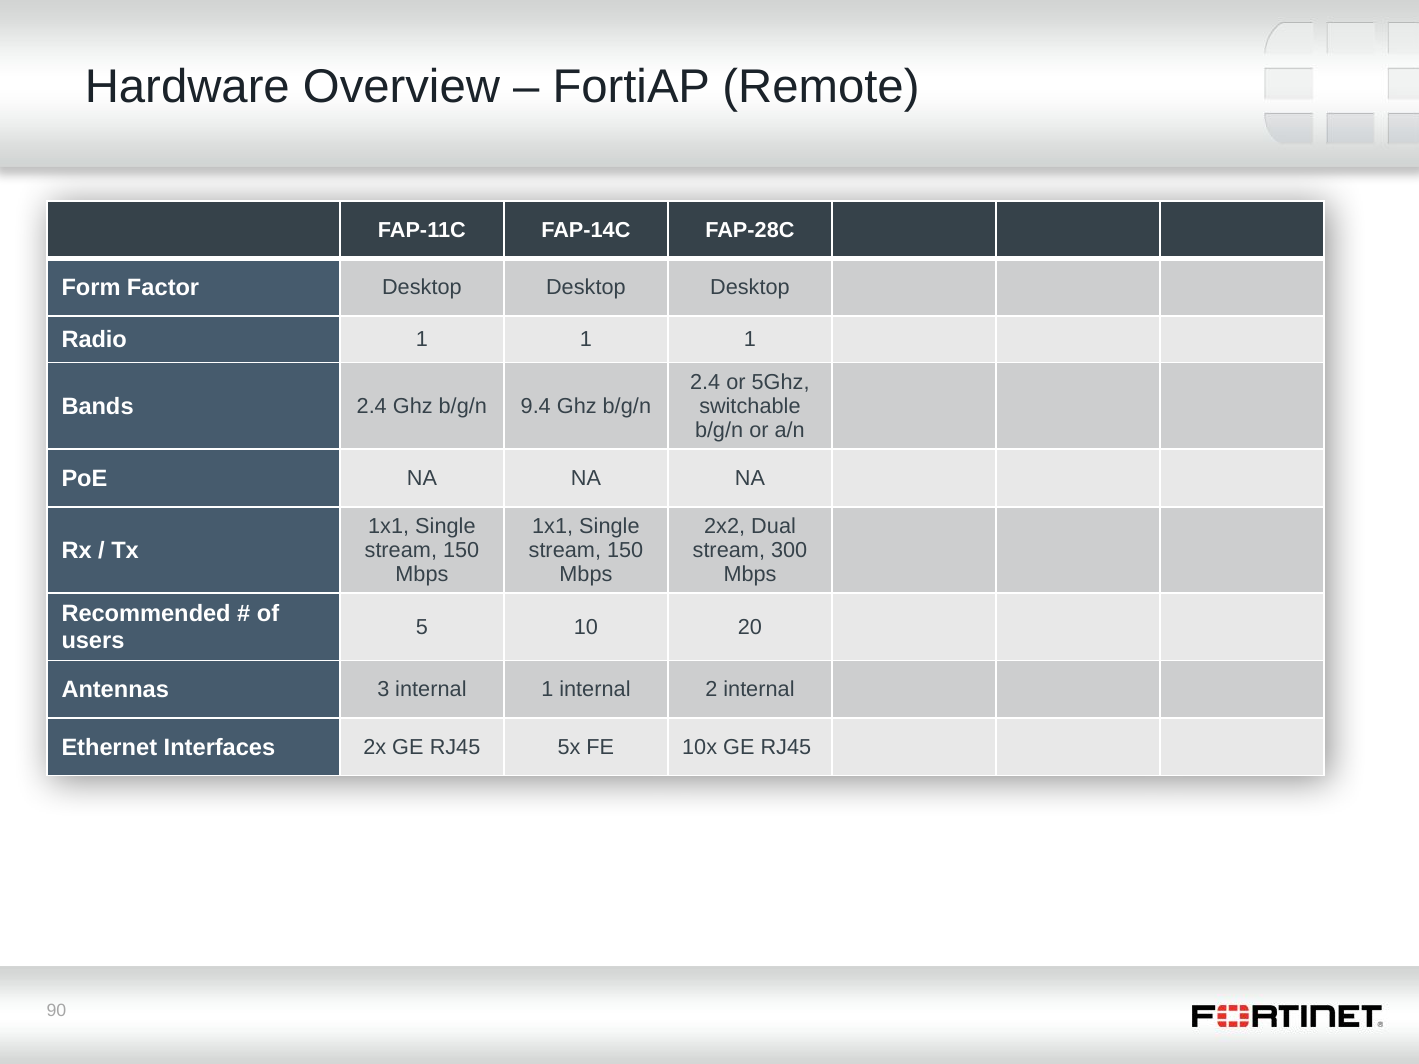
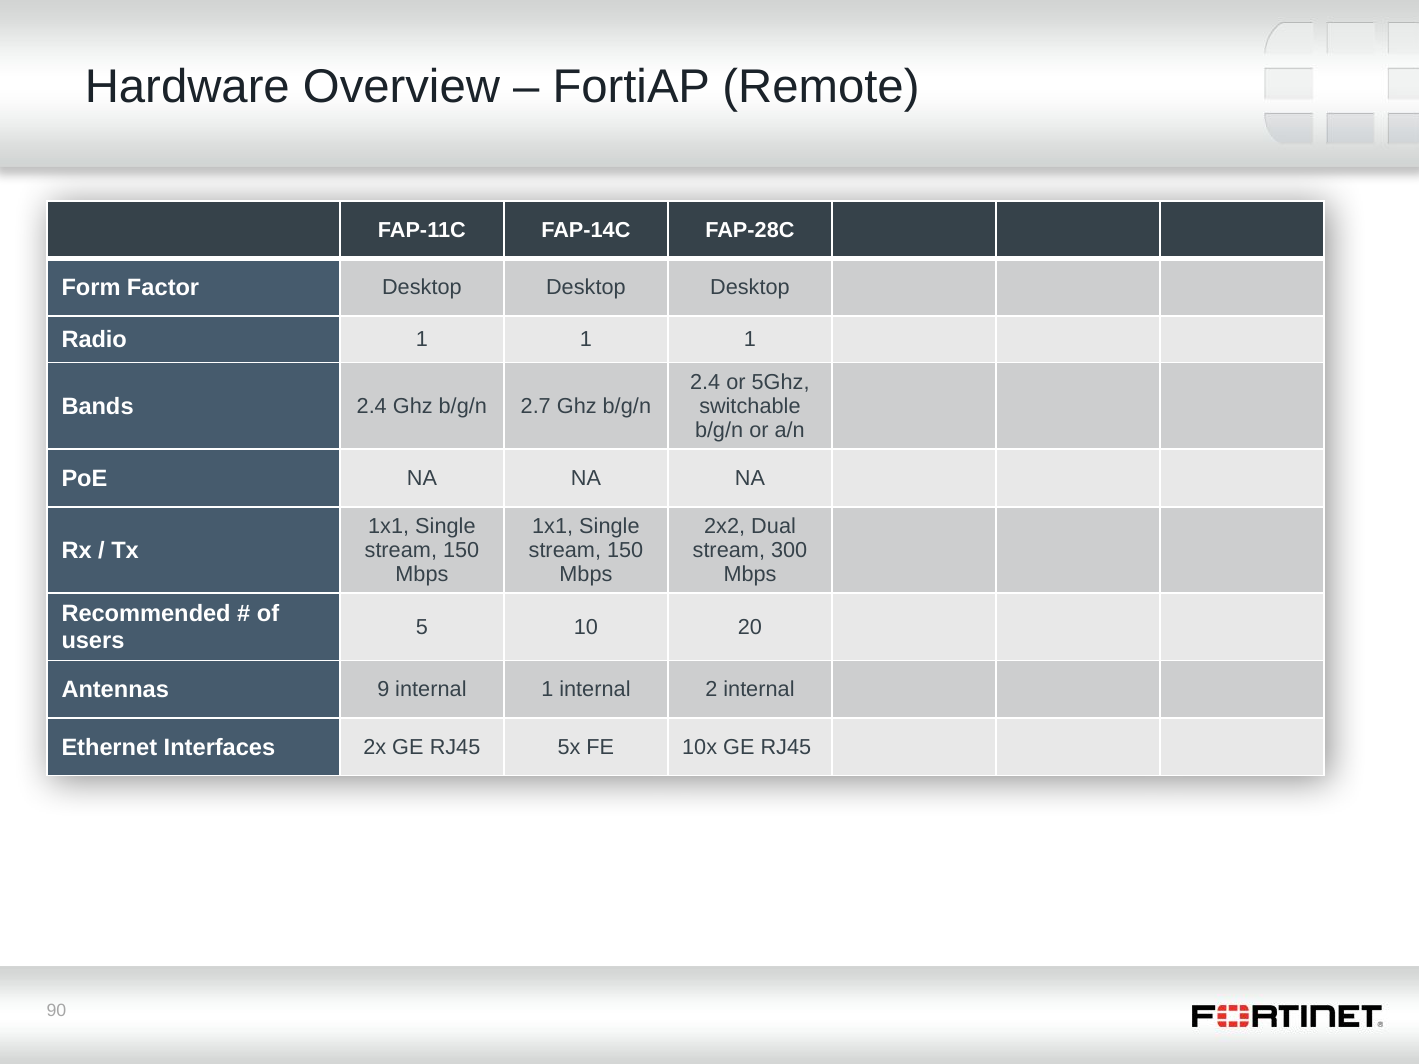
9.4: 9.4 -> 2.7 (536, 406)
3: 3 -> 9 (383, 690)
